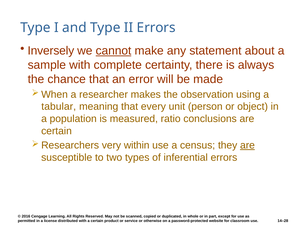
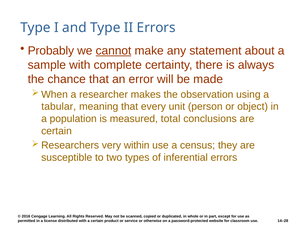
Inversely: Inversely -> Probably (51, 51)
ratio: ratio -> total (171, 119)
are underline: present -> none (247, 146)
